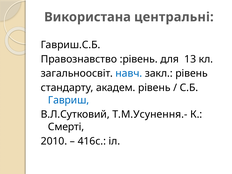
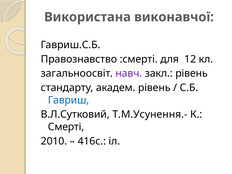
центральні: центральні -> виконавчої (174, 17)
:рівень: :рівень -> :смерті (139, 59)
13: 13 -> 12 (190, 59)
навч colour: blue -> purple (129, 73)
